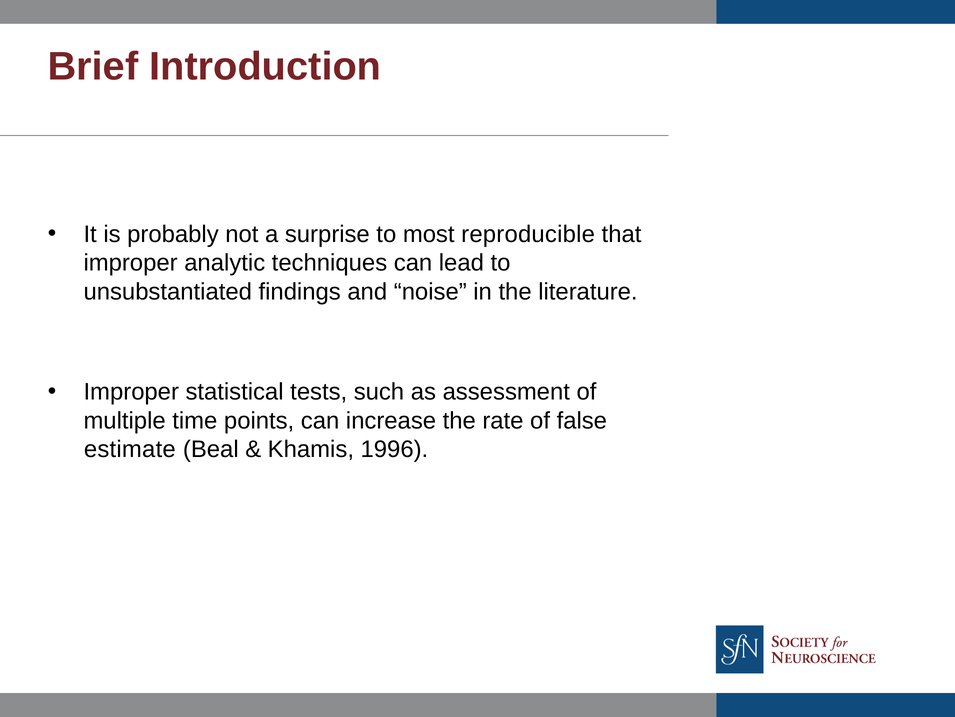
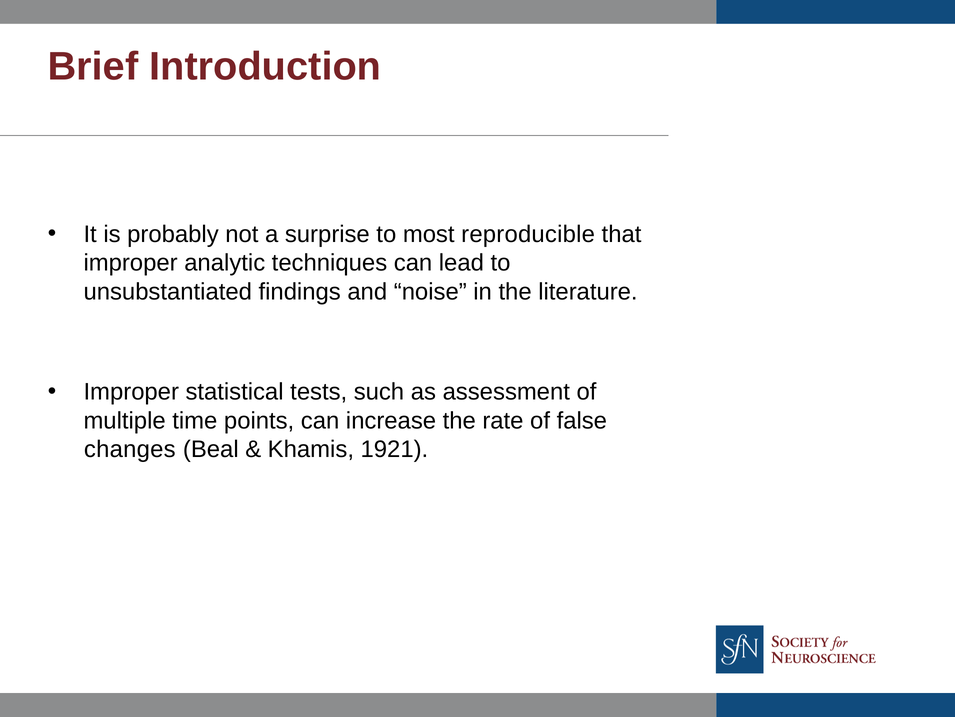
estimate: estimate -> changes (130, 449)
1996: 1996 -> 1921 (394, 449)
